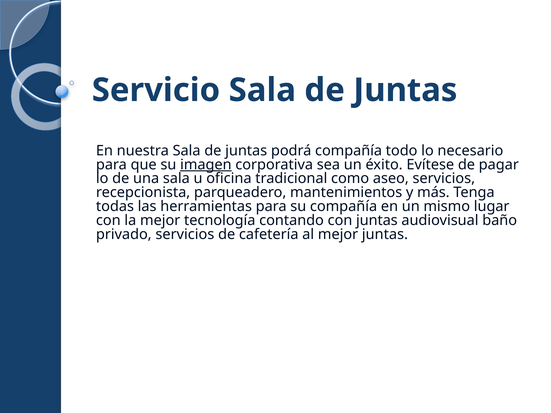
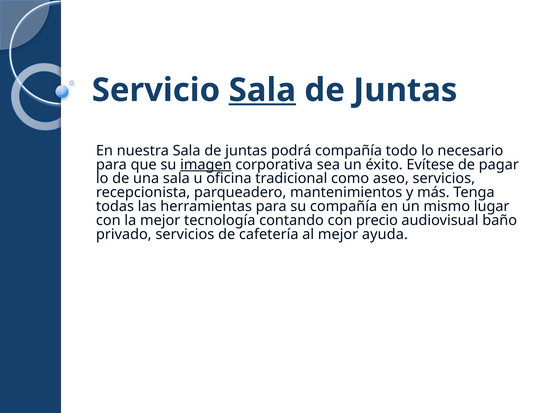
Sala underline: none -> present (262, 90)
con juntas: juntas -> precio (377, 220)
mejor juntas: juntas -> ayuda (385, 234)
